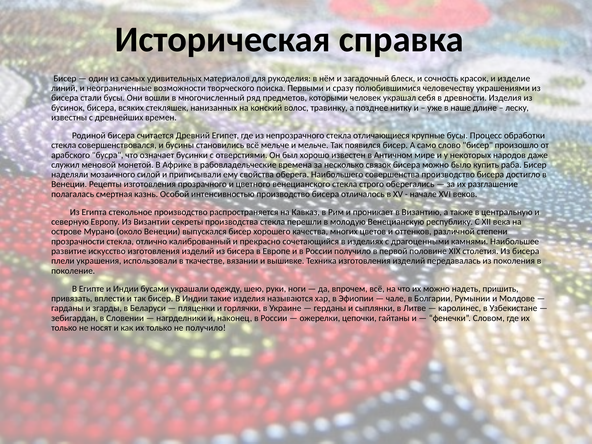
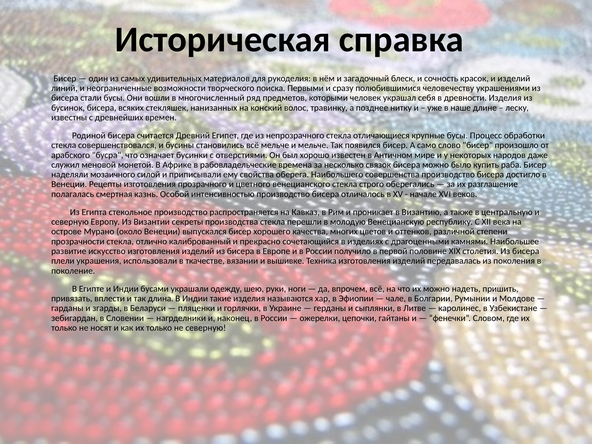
и изделие: изделие -> изделий (514, 78)
так бисер: бисер -> длина (161, 299)
не получило: получило -> северную (206, 328)
